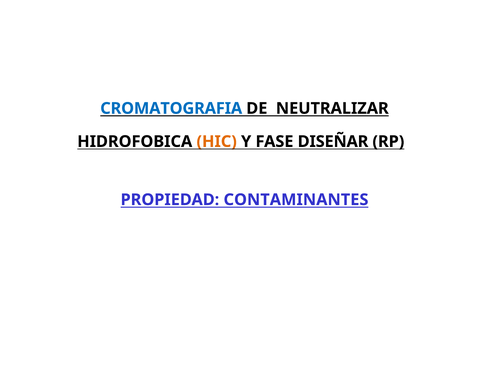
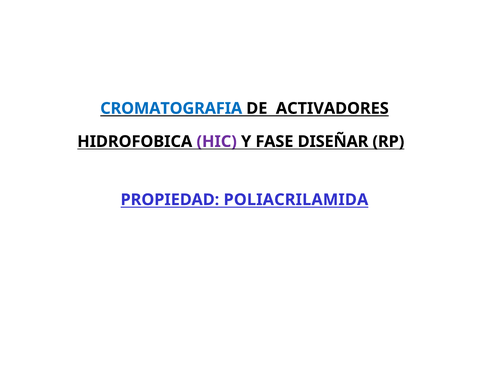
NEUTRALIZAR: NEUTRALIZAR -> ACTIVADORES (332, 108)
HIC colour: orange -> purple (217, 141)
CONTAMINANTES: CONTAMINANTES -> POLIACRILAMIDA (296, 200)
